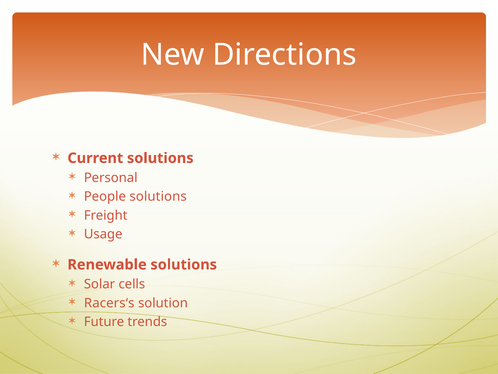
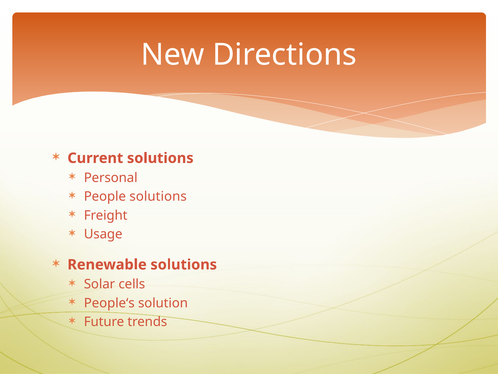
Racers‘s: Racers‘s -> People‘s (109, 303)
